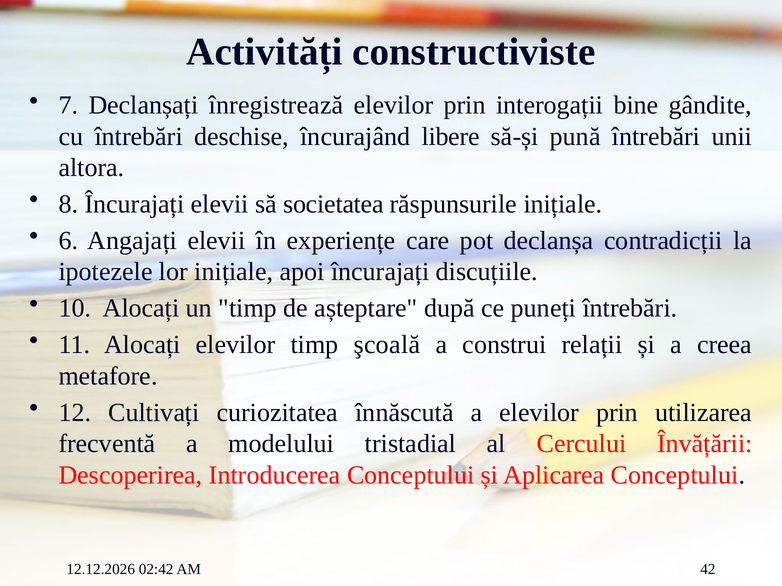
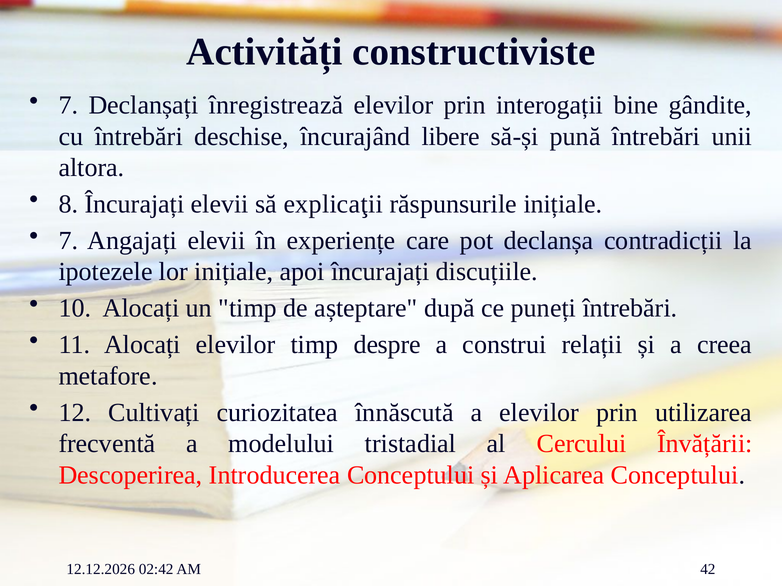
societatea: societatea -> explicaţii (333, 204)
6: 6 -> 7 (68, 241)
şcoală: şcoală -> despre (387, 345)
